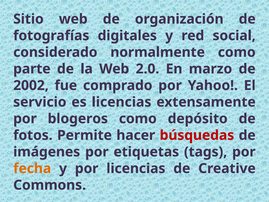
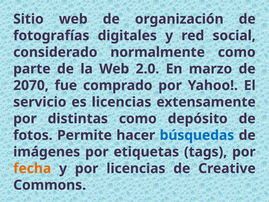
2002: 2002 -> 2070 (31, 85)
blogeros: blogeros -> distintas (78, 119)
búsquedas colour: red -> blue (197, 135)
